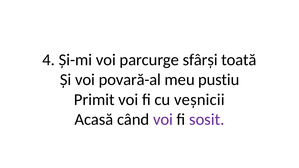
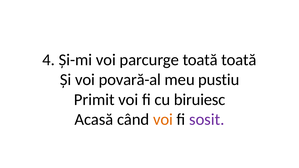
parcurge sfârși: sfârși -> toată (200, 60)
veșnicii: veșnicii -> biruiesc (200, 100)
voi colour: purple -> orange (163, 120)
